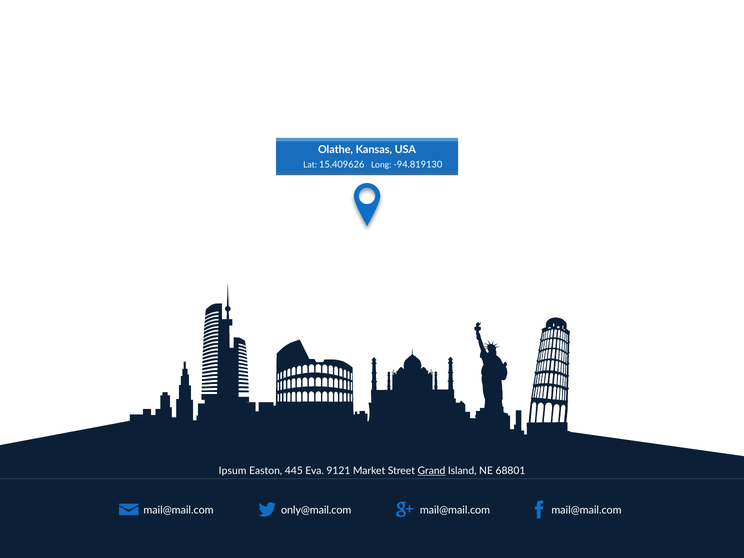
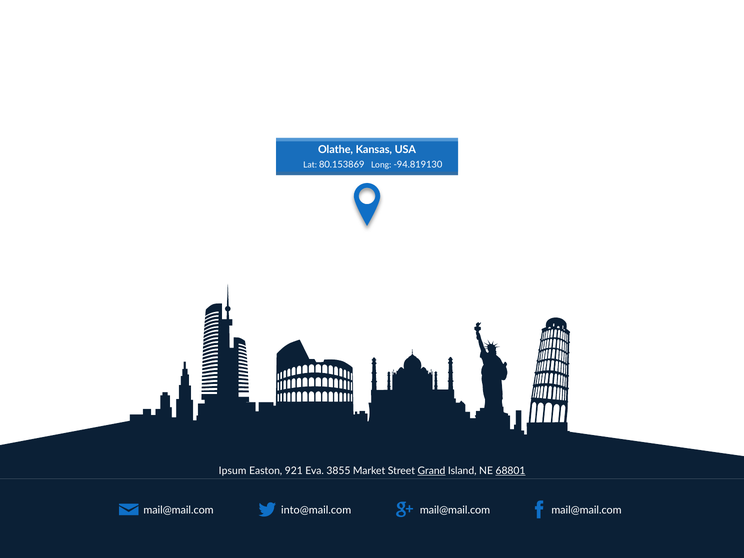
15.409626: 15.409626 -> 80.153869 (342, 165)
445: 445 -> 921 (294, 471)
9121: 9121 -> 3855 (338, 471)
68801 underline: none -> present (510, 471)
only@mail.com: only@mail.com -> into@mail.com (316, 510)
